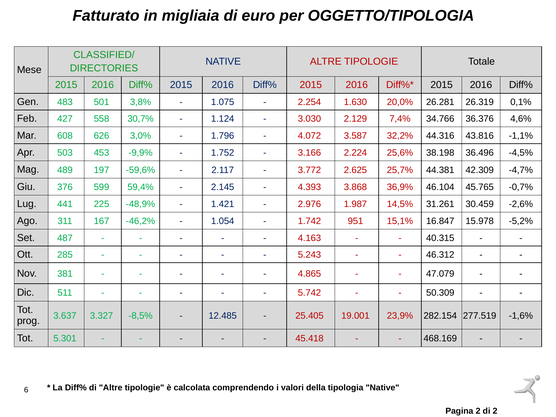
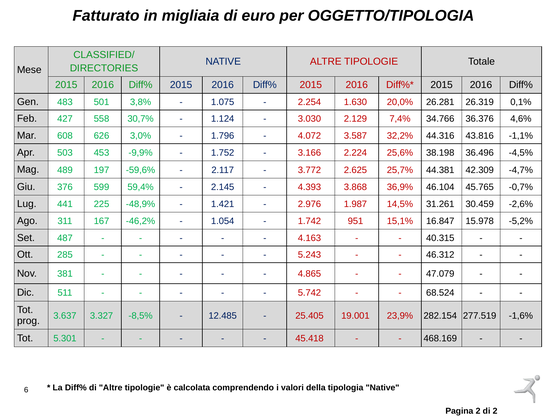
50.309: 50.309 -> 68.524 (440, 293)
